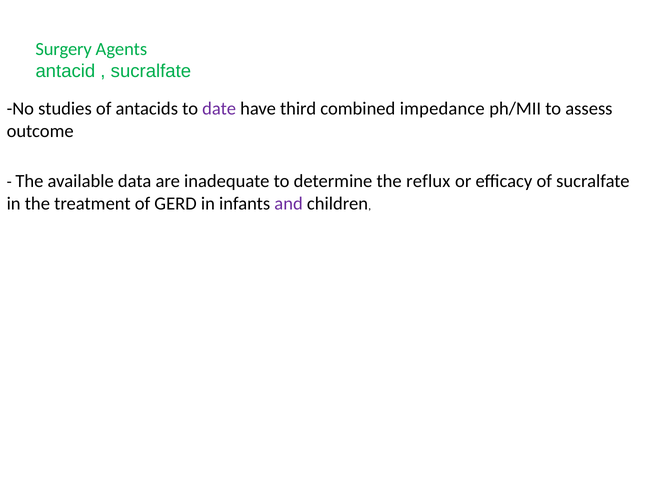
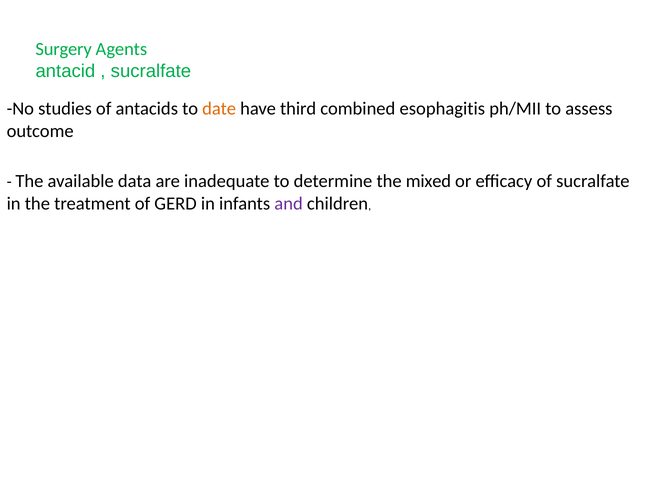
date colour: purple -> orange (219, 109)
impedance: impedance -> esophagitis (442, 109)
reflux: reflux -> mixed (428, 181)
